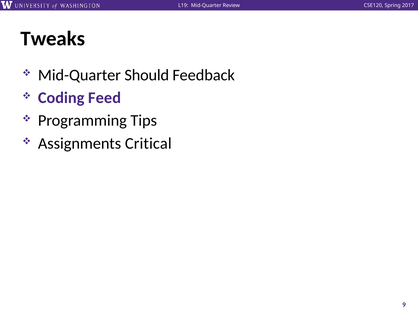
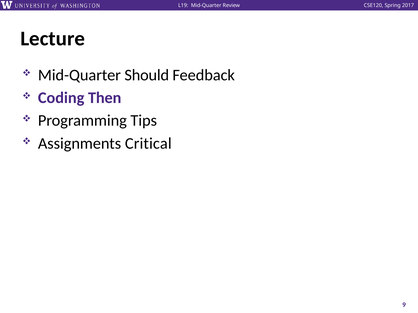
Tweaks: Tweaks -> Lecture (53, 39)
Feed: Feed -> Then (105, 98)
